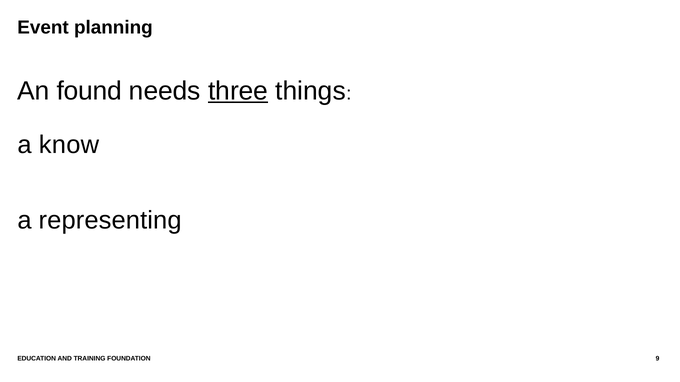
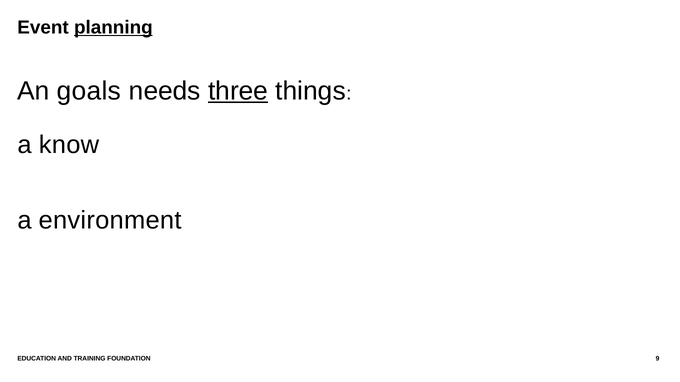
planning underline: none -> present (113, 27)
found: found -> goals (89, 91)
representing: representing -> environment (110, 221)
